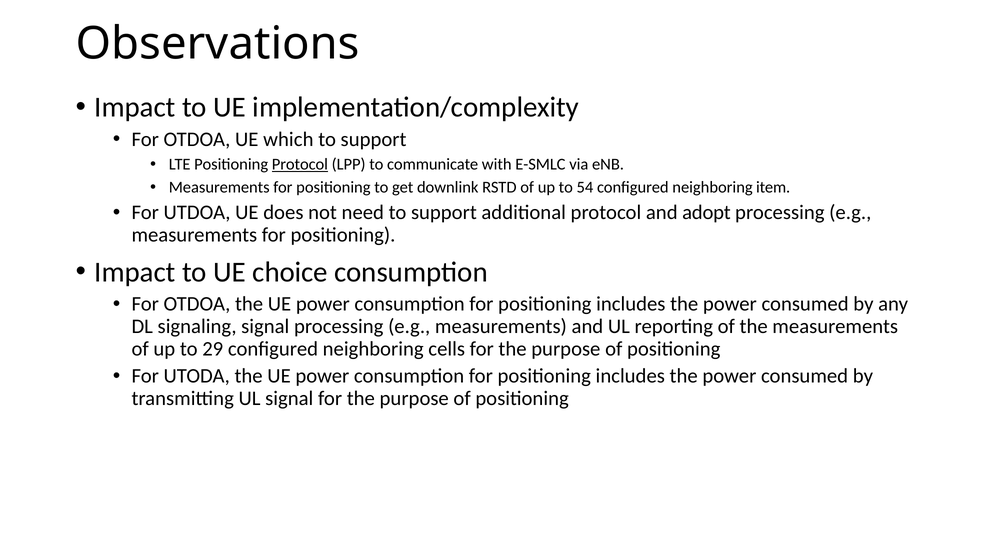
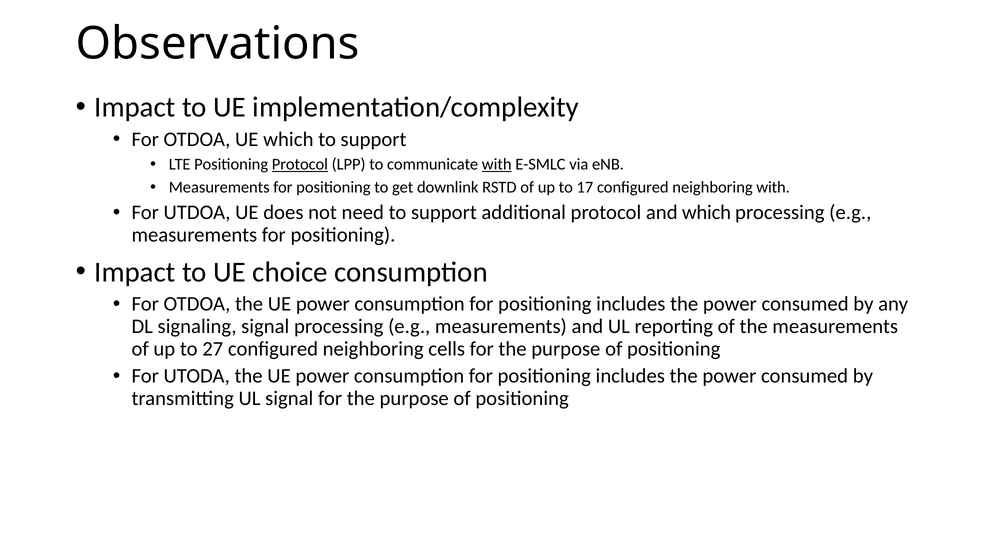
with underline: none -> present (497, 165)
54: 54 -> 17 (585, 188)
neighboring item: item -> with (773, 188)
and adopt: adopt -> which (706, 213)
29: 29 -> 27 (213, 349)
